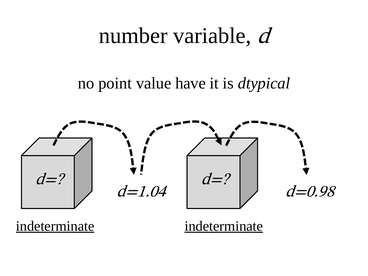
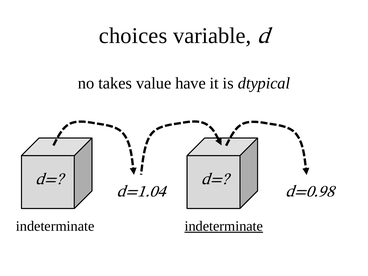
number: number -> choices (133, 36)
point: point -> takes (115, 83)
indeterminate underline: present -> none (55, 226)
